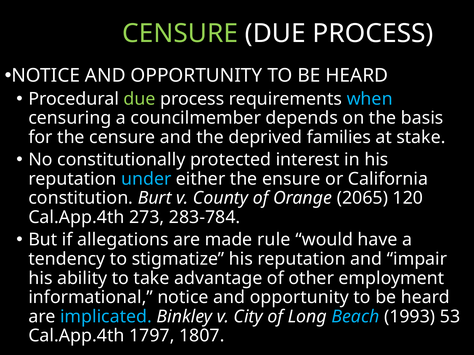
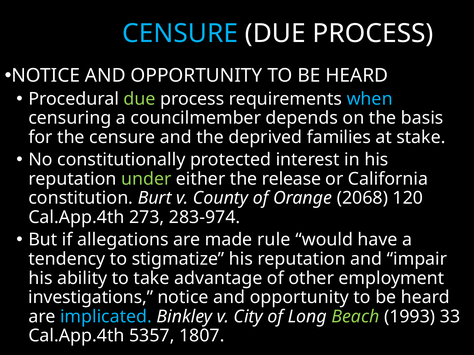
CENSURE colour: light green -> light blue (180, 33)
under colour: light blue -> light green (146, 179)
ensure: ensure -> release (291, 179)
2065: 2065 -> 2068 (362, 198)
283-784: 283-784 -> 283-974 (205, 218)
informational: informational -> investigations (91, 298)
Beach colour: light blue -> light green (355, 317)
53: 53 -> 33 (450, 317)
1797: 1797 -> 5357 (152, 336)
